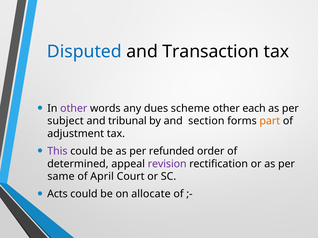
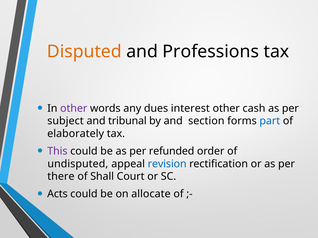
Disputed colour: blue -> orange (84, 52)
Transaction: Transaction -> Professions (211, 52)
scheme: scheme -> interest (190, 109)
each: each -> cash (254, 109)
part colour: orange -> blue (270, 121)
adjustment: adjustment -> elaborately (76, 134)
determined: determined -> undisputed (78, 164)
revision colour: purple -> blue (167, 164)
same: same -> there (61, 177)
April: April -> Shall (102, 177)
